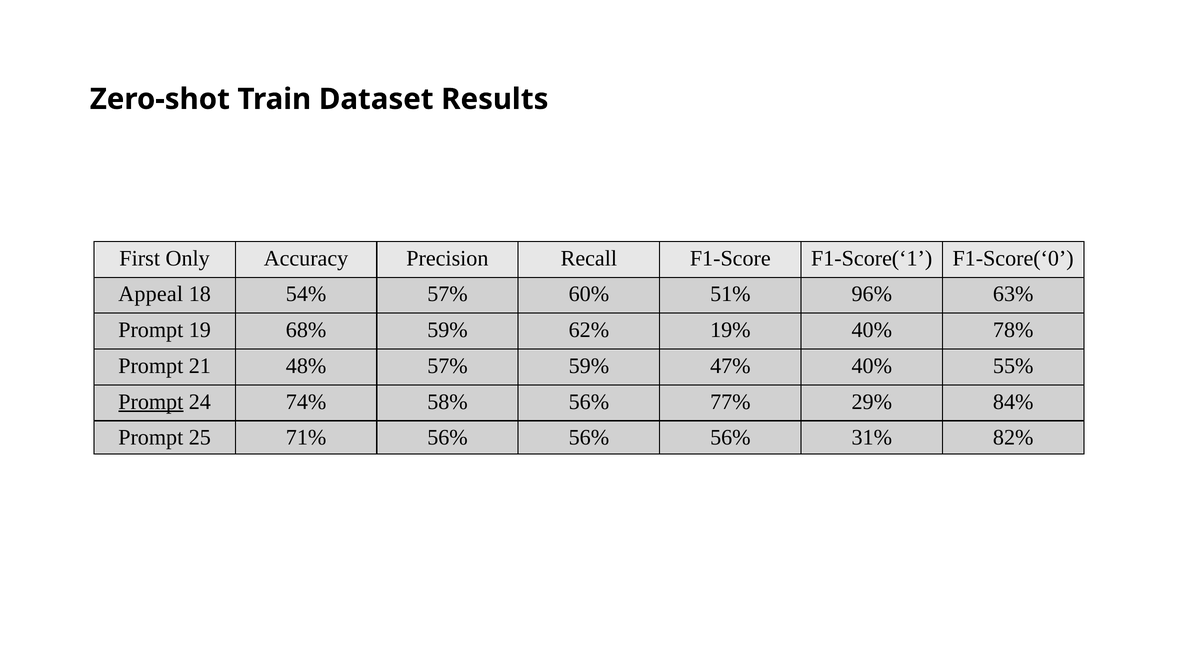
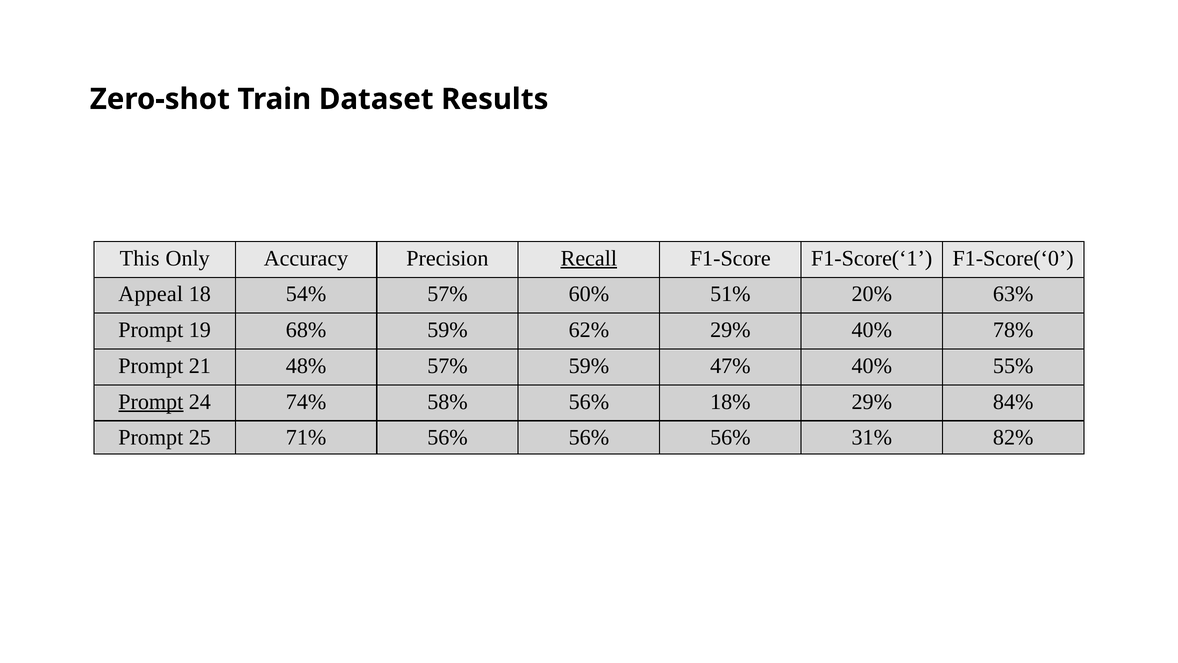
First: First -> This (140, 258)
Recall underline: none -> present (589, 258)
96%: 96% -> 20% (872, 294)
62% 19%: 19% -> 29% (730, 330)
77%: 77% -> 18% (730, 402)
